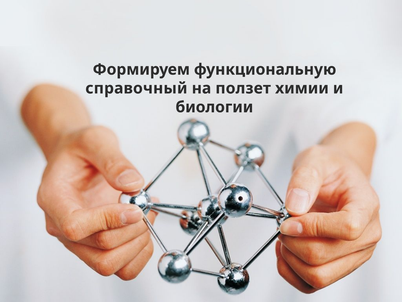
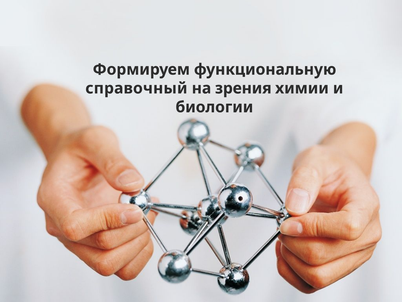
ползет: ползет -> зрения (243, 88)
